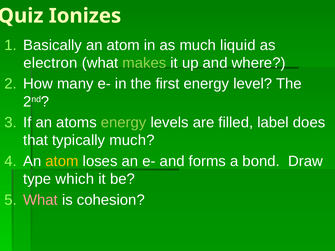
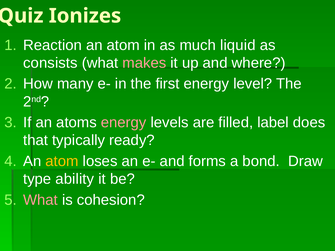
Basically: Basically -> Reaction (53, 45)
electron: electron -> consists (50, 63)
makes colour: light green -> pink (144, 63)
energy colour: light green -> pink (124, 123)
typically much: much -> ready (132, 140)
which: which -> ability (75, 179)
